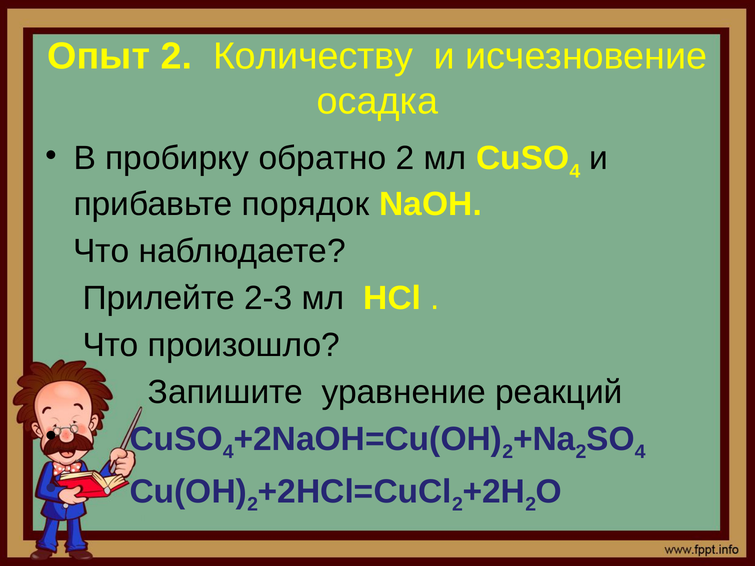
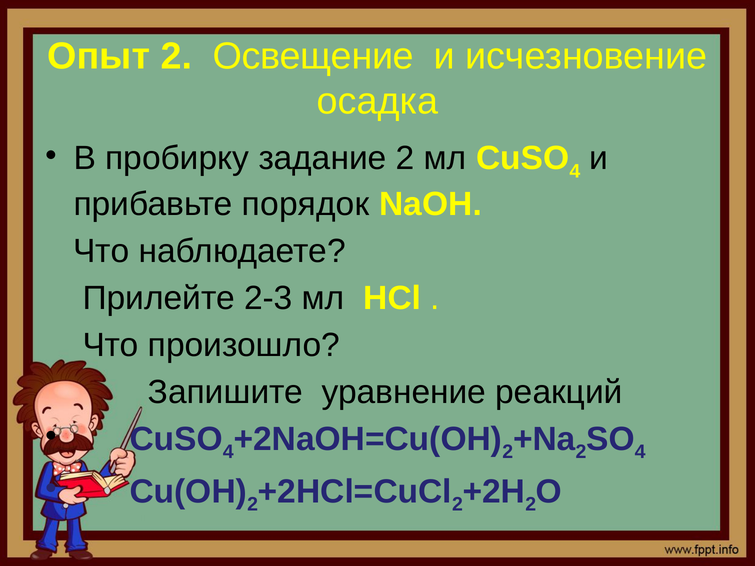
Количеству: Количеству -> Освещение (313, 56)
обратно: обратно -> задание (322, 158)
